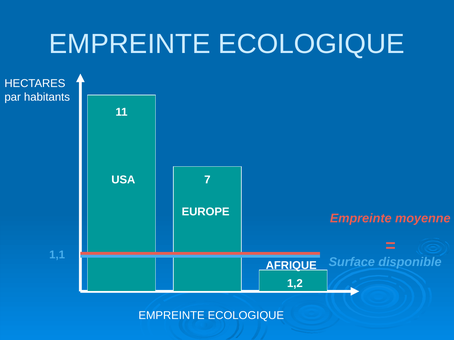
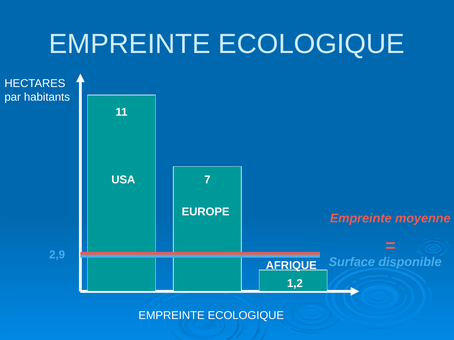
1,1: 1,1 -> 2,9 (57, 255)
